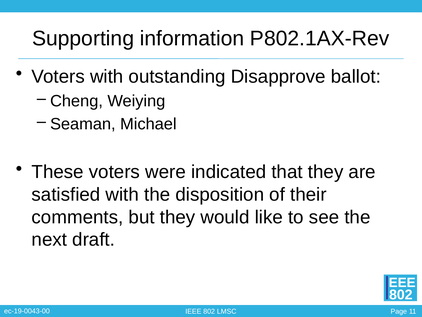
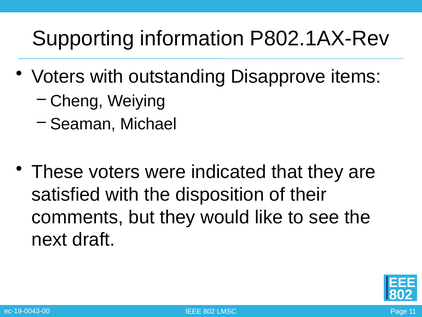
ballot: ballot -> items (356, 77)
